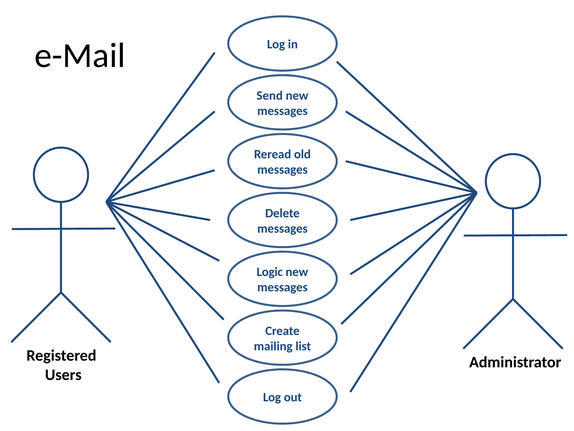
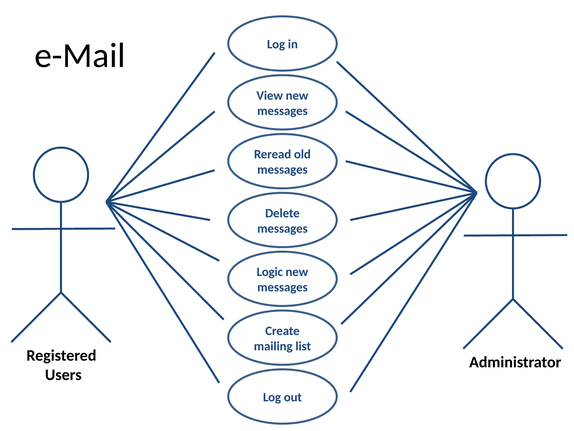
Send: Send -> View (270, 95)
